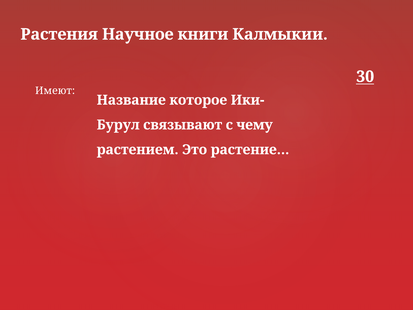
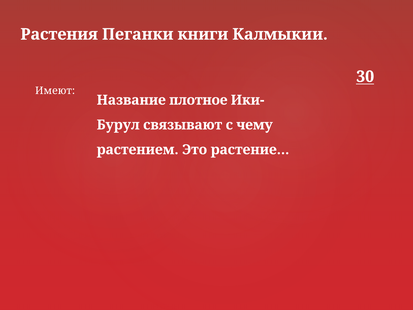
Научное: Научное -> Пеганки (138, 34)
которое: которое -> плотное (198, 100)
